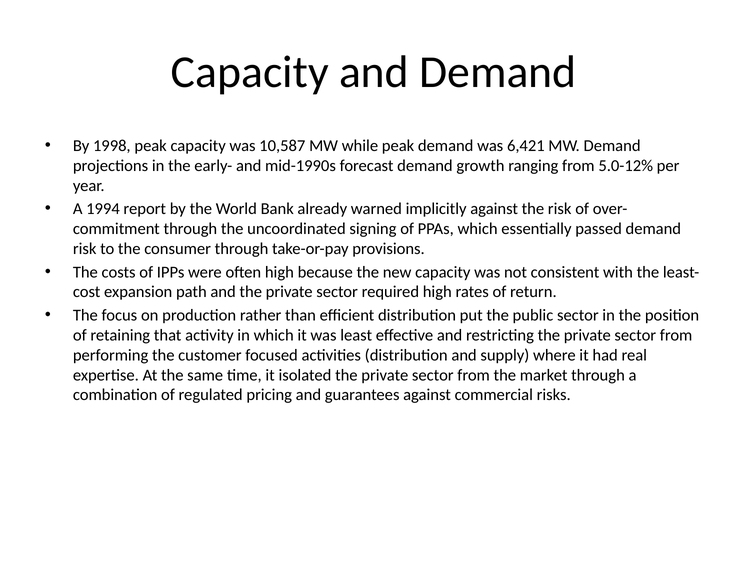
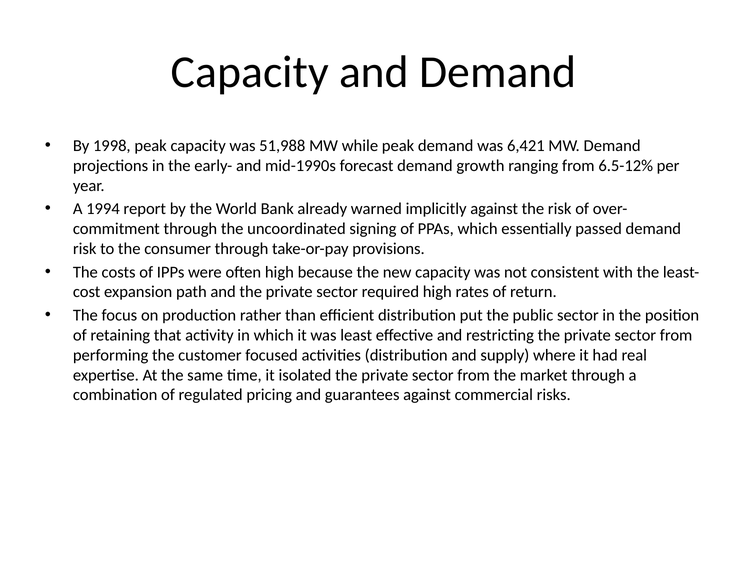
10,587: 10,587 -> 51,988 (282, 146)
5.0-12%: 5.0-12% -> 6.5-12% (626, 166)
